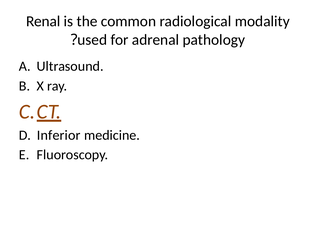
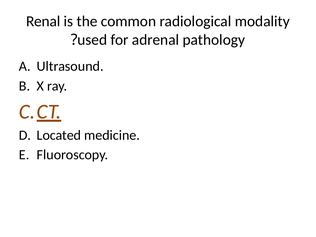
Inferior: Inferior -> Located (59, 135)
